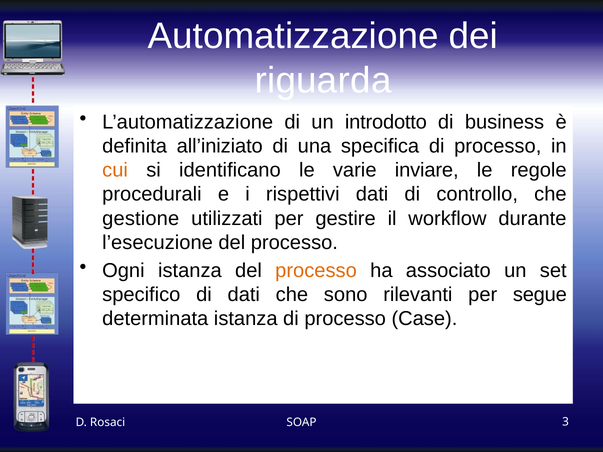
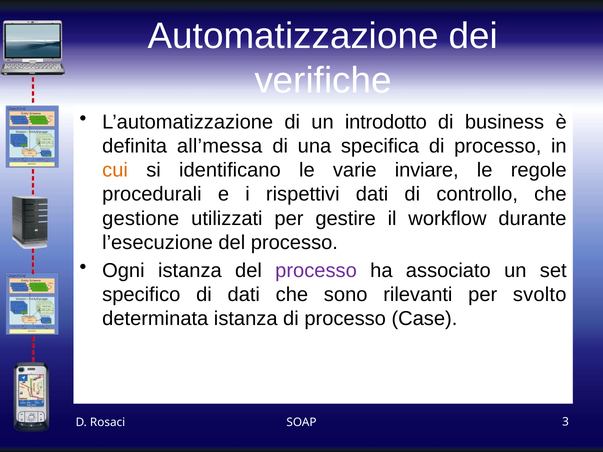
riguarda: riguarda -> verifiche (323, 80)
all’iniziato: all’iniziato -> all’messa (220, 146)
processo colour: orange -> purple (316, 271)
segue: segue -> svolto (540, 295)
